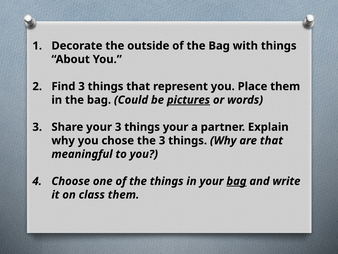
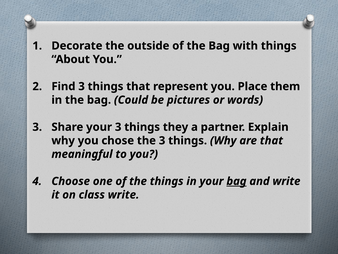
pictures underline: present -> none (188, 100)
things your: your -> they (176, 127)
class them: them -> write (124, 194)
